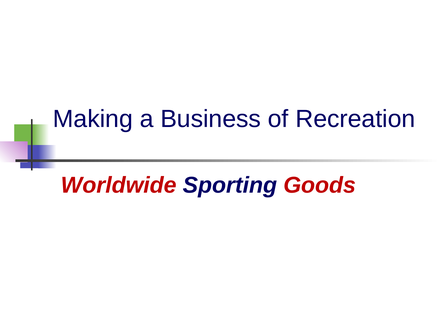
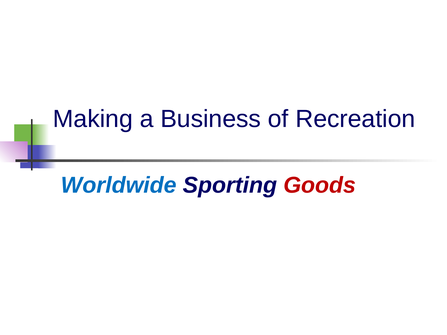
Worldwide colour: red -> blue (119, 185)
